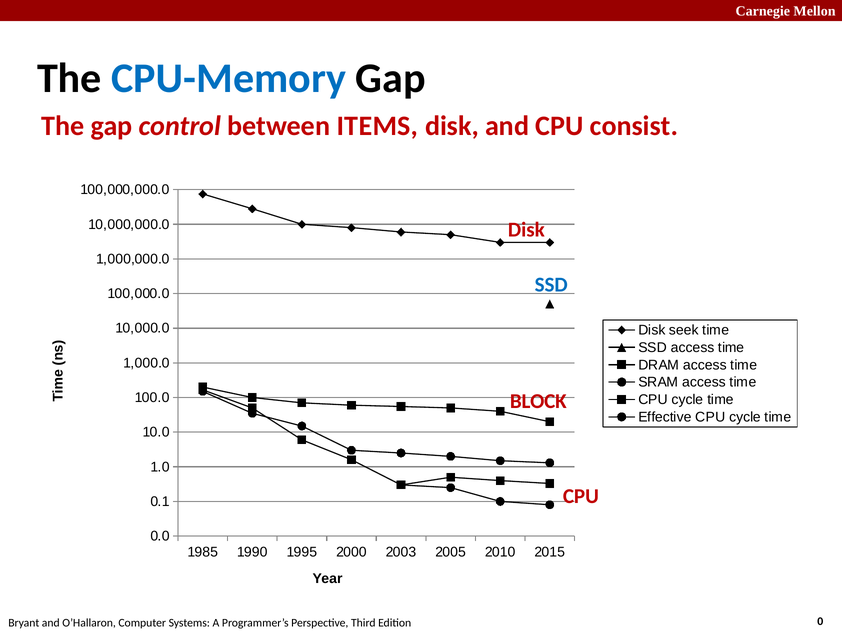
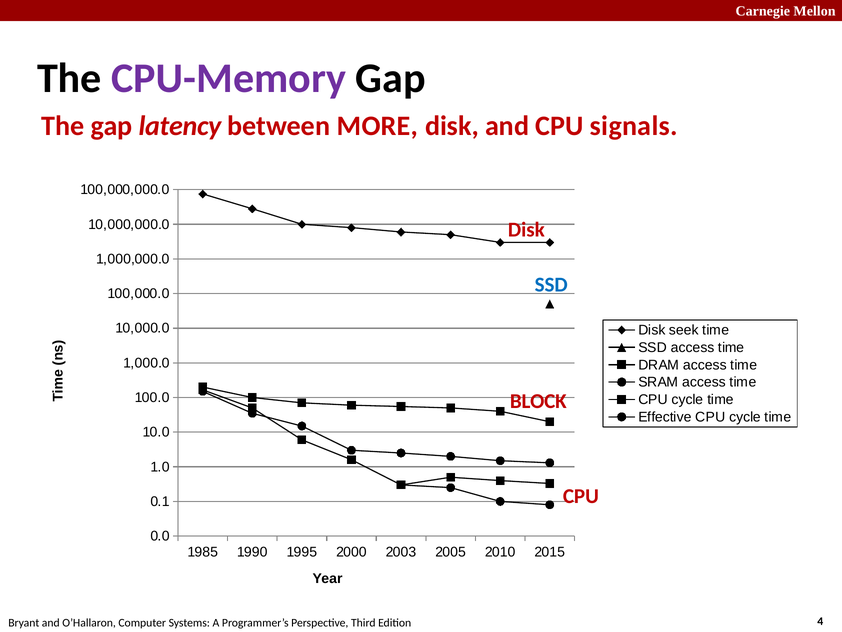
CPU-Memory colour: blue -> purple (229, 78)
control: control -> latency (180, 126)
ITEMS: ITEMS -> MORE (377, 126)
consist: consist -> signals (634, 126)
0: 0 -> 4 (820, 621)
